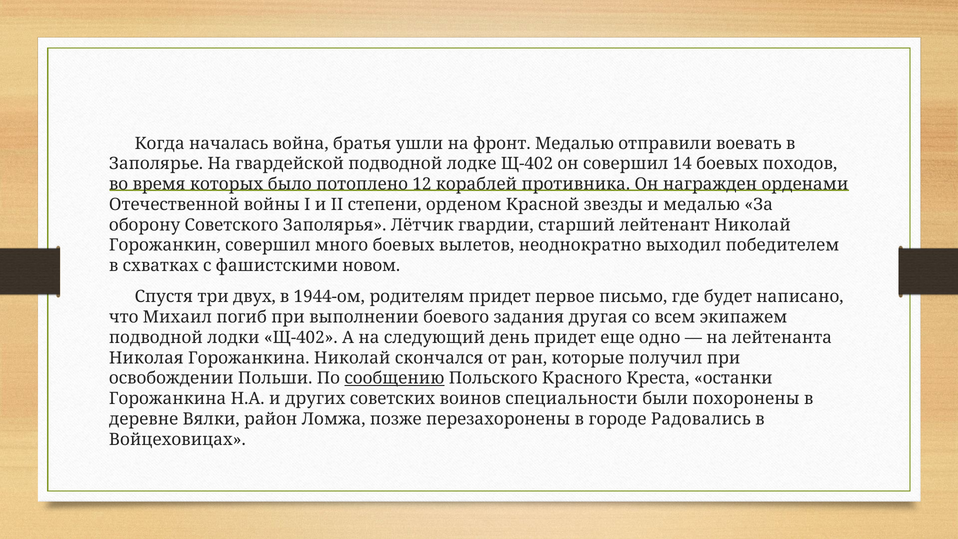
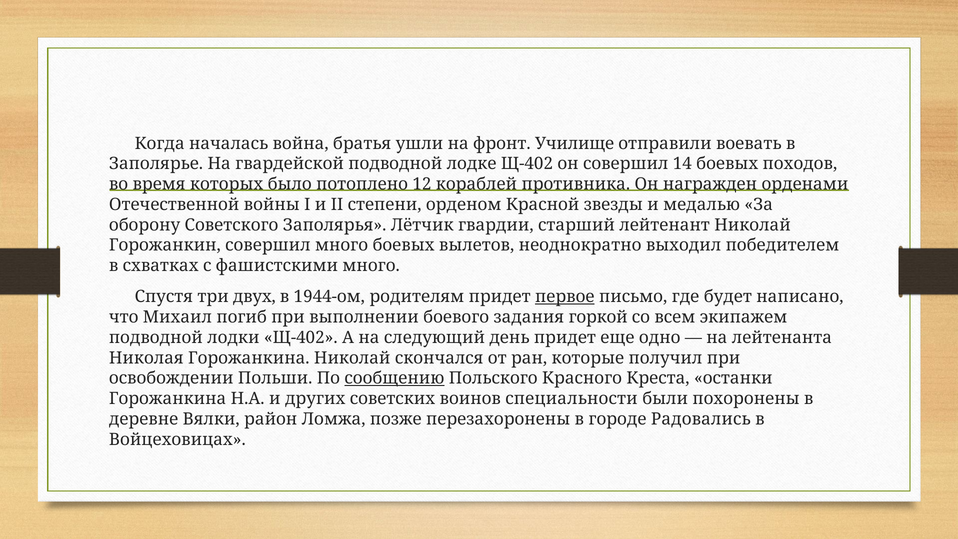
фронт Медалью: Медалью -> Училище (575, 143)
фашистскими новом: новом -> много (371, 266)
первое underline: none -> present (565, 297)
другая: другая -> горкой (598, 317)
